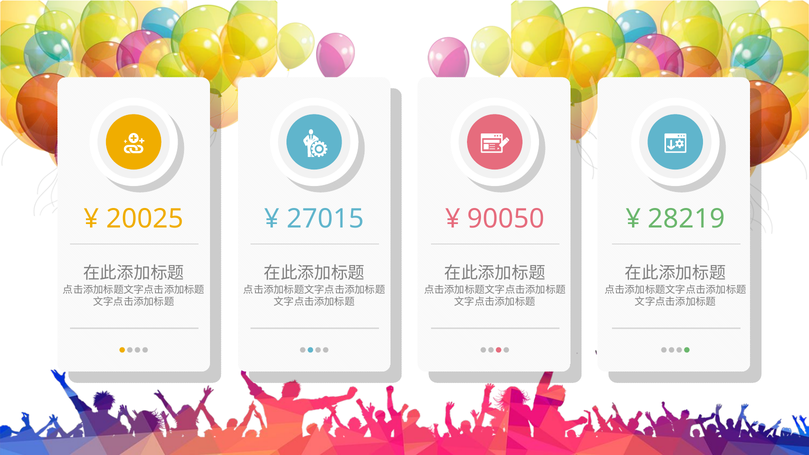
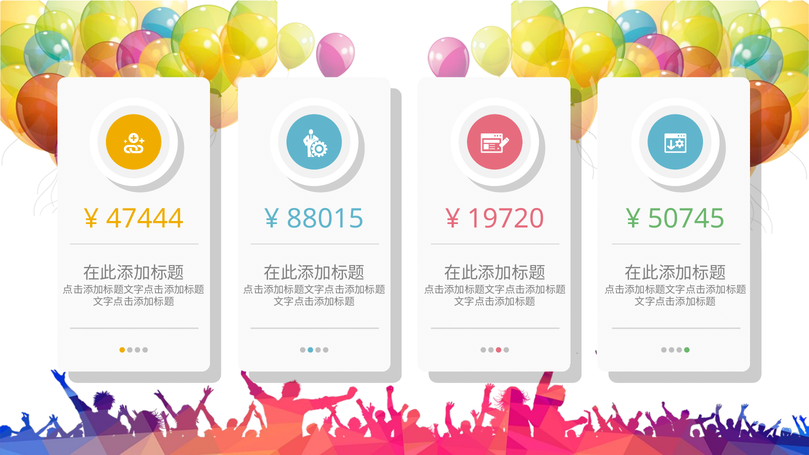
20025: 20025 -> 47444 (145, 219)
27015: 27015 -> 88015 (325, 219)
90050: 90050 -> 19720 (506, 219)
28219: 28219 -> 50745 (687, 219)
